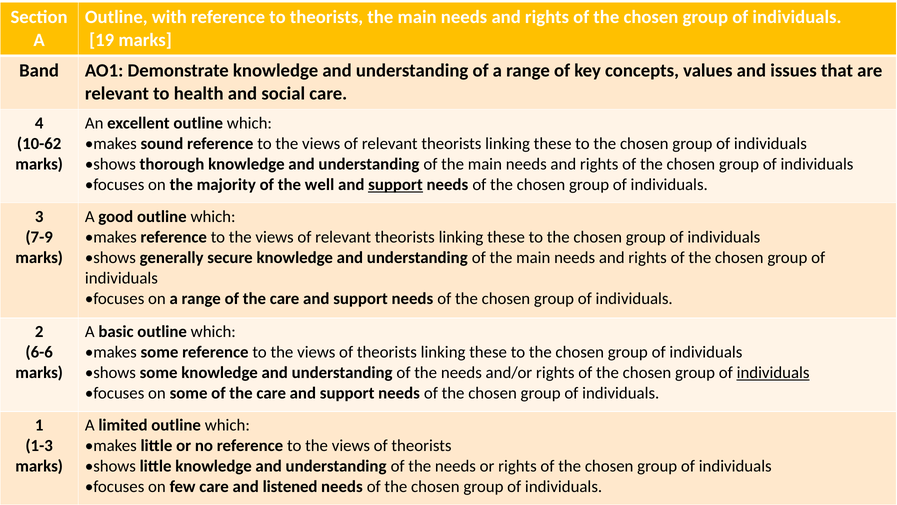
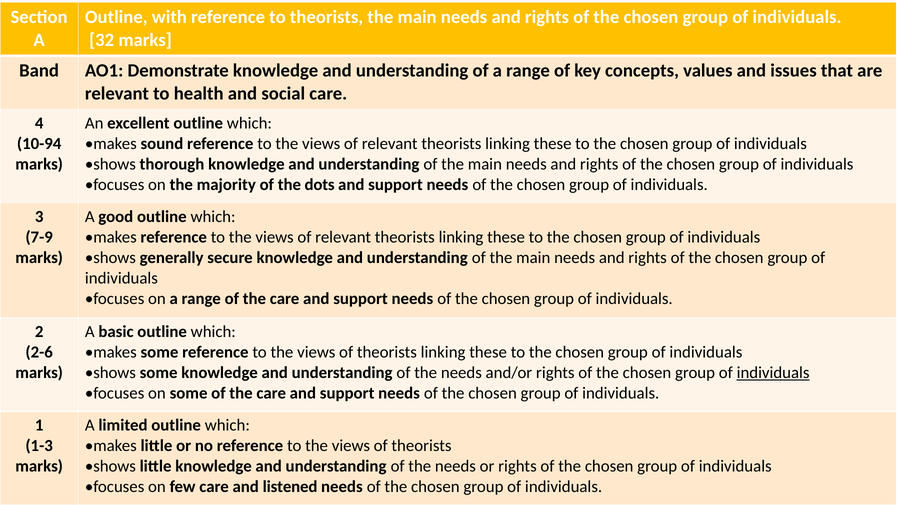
19: 19 -> 32 (102, 40)
10-62: 10-62 -> 10-94 (39, 144)
well: well -> dots (320, 185)
support underline: present -> none (395, 185)
6-6: 6-6 -> 2-6 (39, 352)
